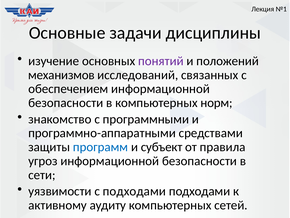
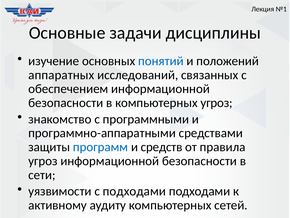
понятий colour: purple -> blue (161, 61)
механизмов: механизмов -> аппаратных (61, 75)
компьютерных норм: норм -> угроз (217, 103)
субъект: субъект -> средств (162, 147)
